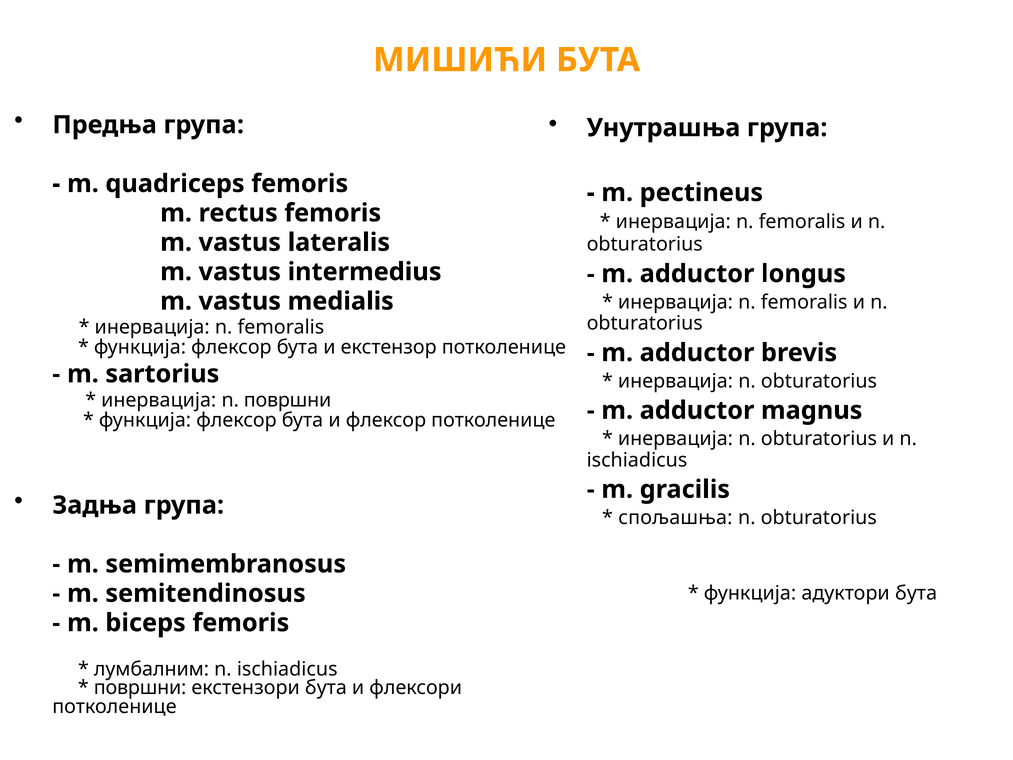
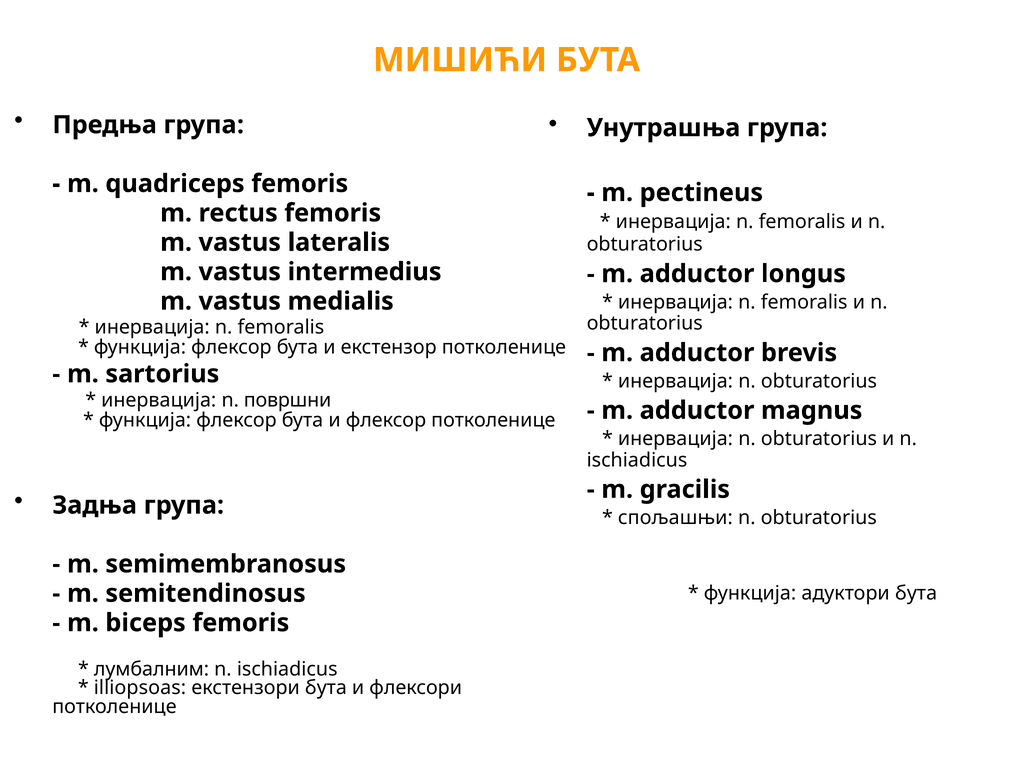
спољашња: спољашња -> спољашњи (675, 518)
површни: површни -> illiopsoas (140, 688)
